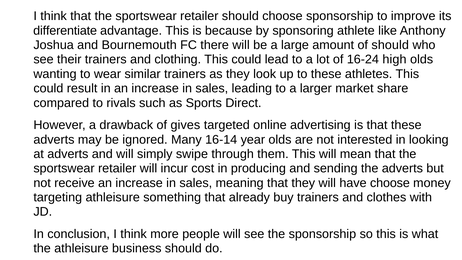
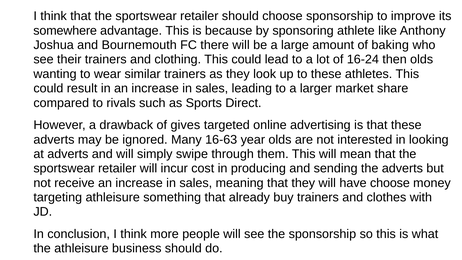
differentiate: differentiate -> somewhere (65, 31)
of should: should -> baking (390, 45)
high: high -> then (395, 59)
16-14: 16-14 -> 16-63 (221, 140)
